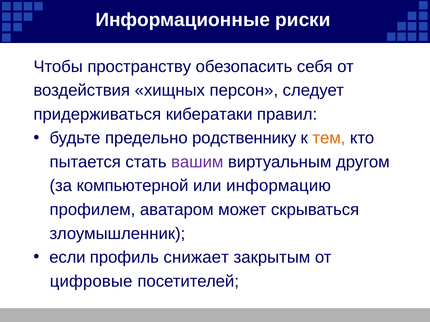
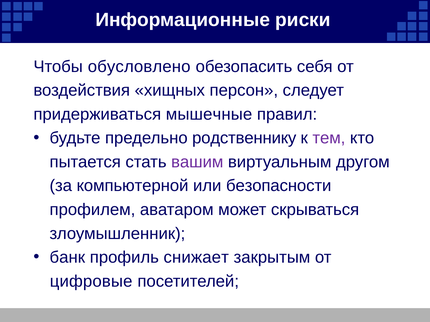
пространству: пространству -> обусловлено (139, 67)
кибератаки: кибератаки -> мышечные (209, 114)
тем colour: orange -> purple (329, 138)
информацию: информацию -> безопасности (279, 186)
если: если -> банк (67, 258)
